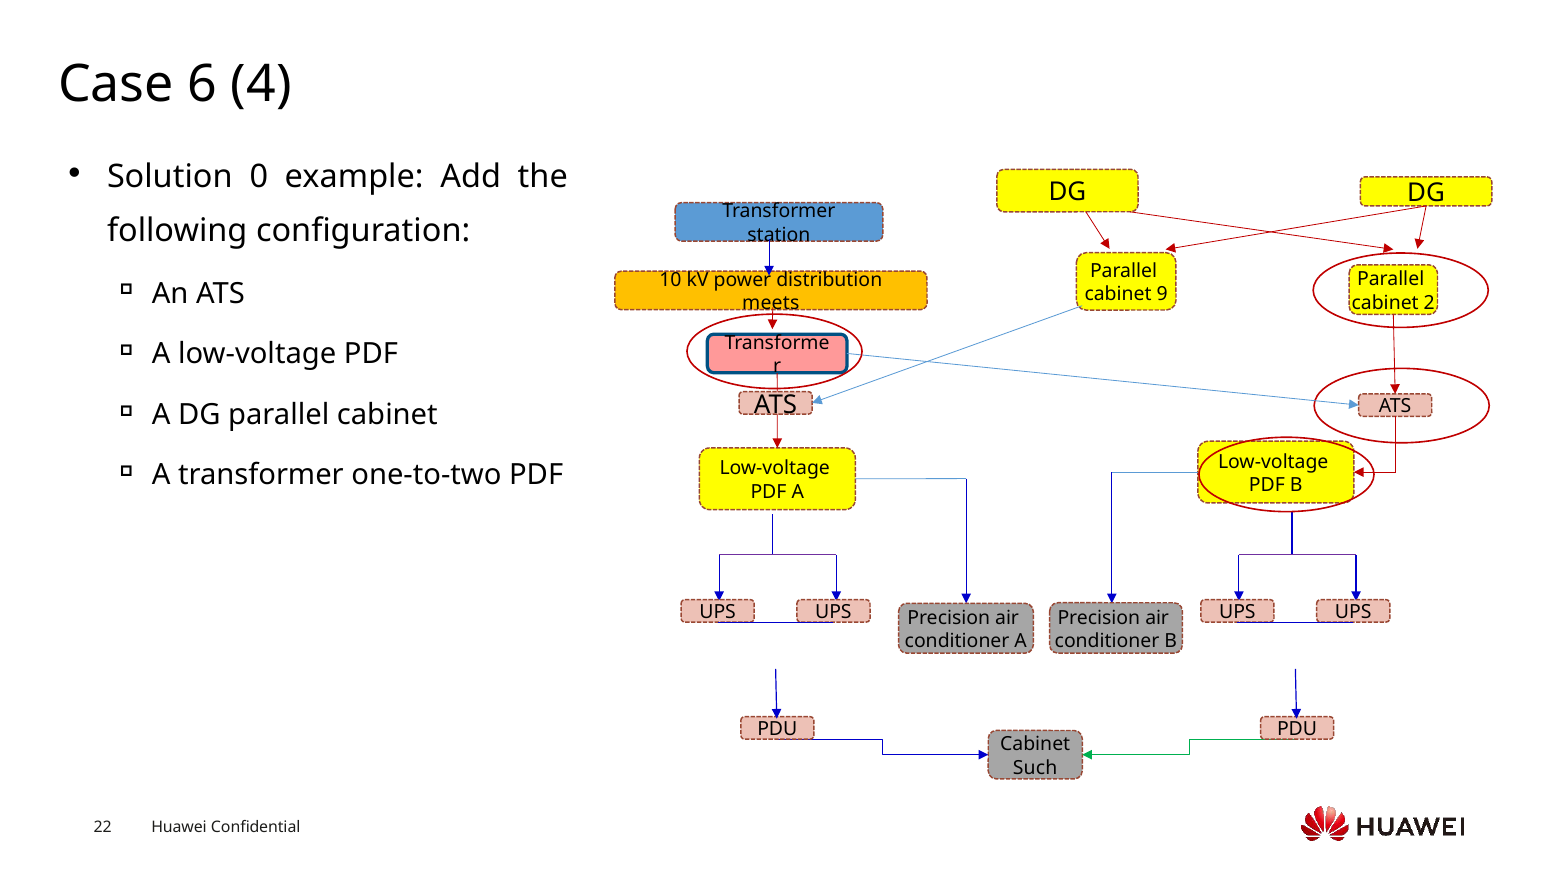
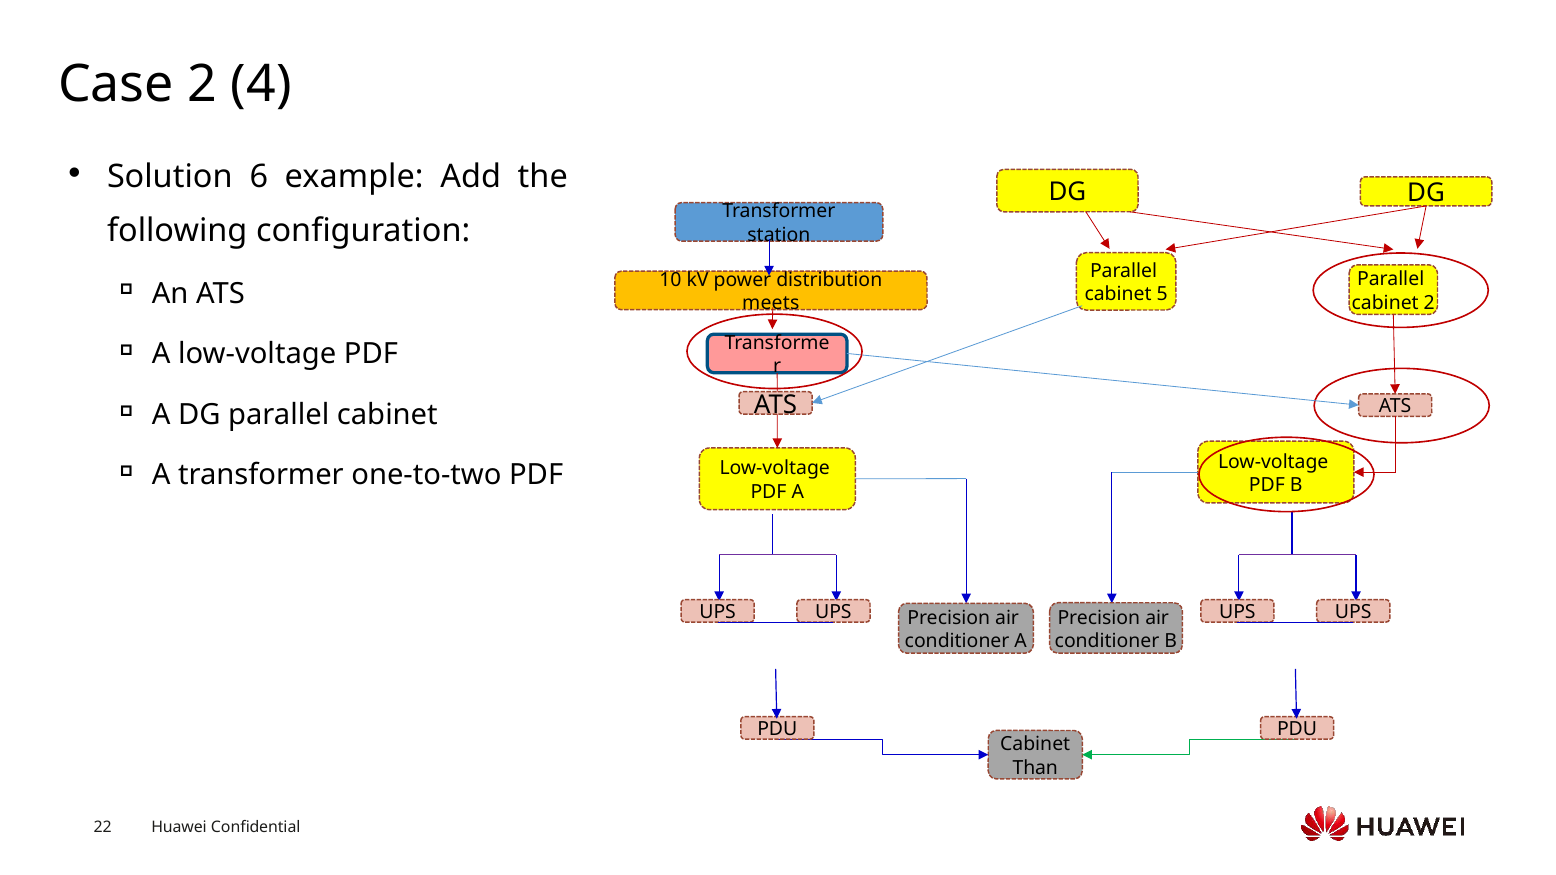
Case 6: 6 -> 2 (202, 85)
0: 0 -> 6 (259, 177)
9: 9 -> 5 (1162, 294)
Such: Such -> Than (1035, 768)
